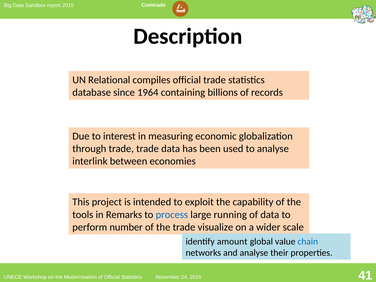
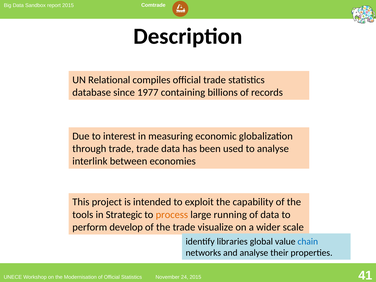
1964: 1964 -> 1977 (148, 92)
Remarks: Remarks -> Strategic (124, 215)
process colour: blue -> orange (172, 215)
number: number -> develop (126, 227)
amount: amount -> libraries (232, 242)
